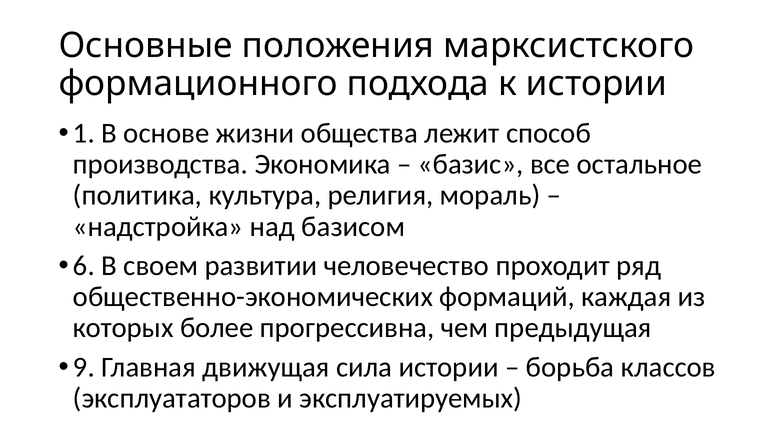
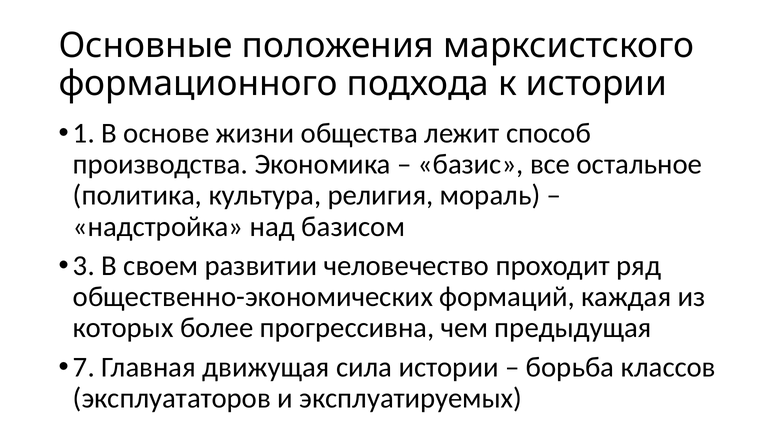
6: 6 -> 3 (84, 266)
9: 9 -> 7 (84, 367)
